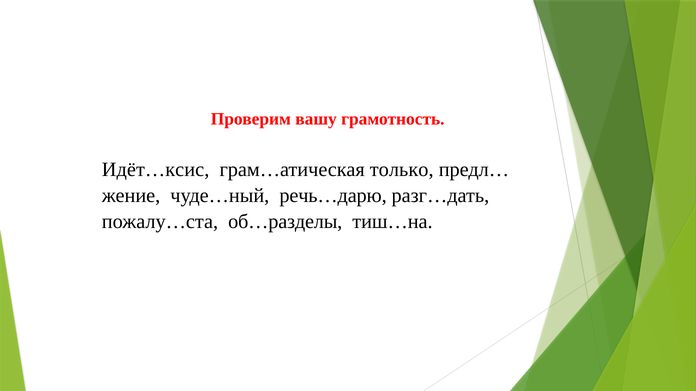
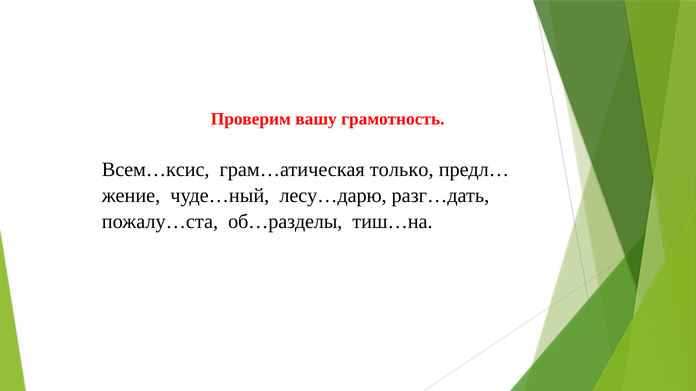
Идёт…ксис: Идёт…ксис -> Всем…ксис (156, 170)
речь…дарю: речь…дарю -> лесу…дарю (333, 196)
